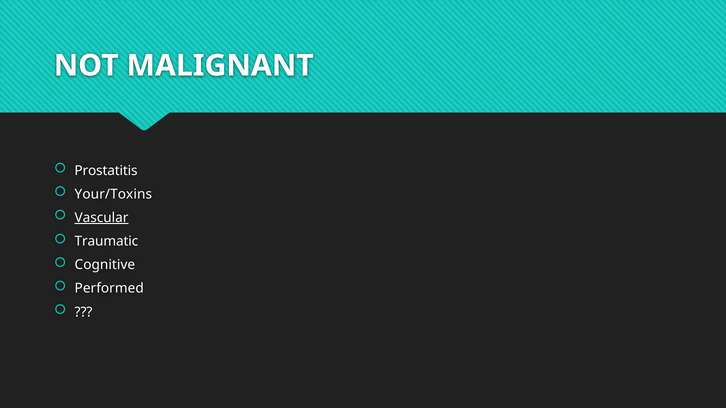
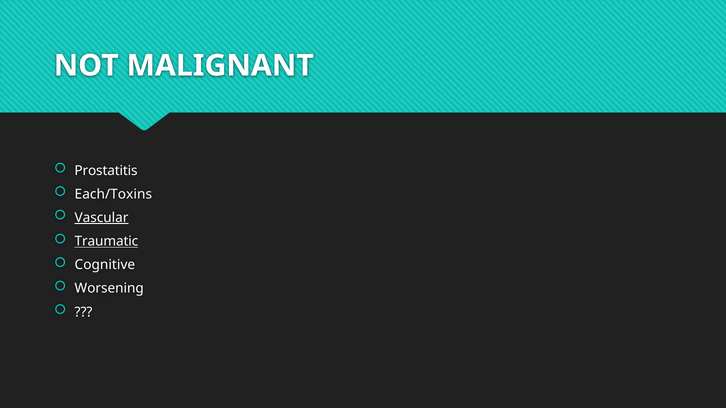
Your/Toxins: Your/Toxins -> Each/Toxins (113, 194)
Traumatic underline: none -> present (106, 242)
Performed: Performed -> Worsening (109, 289)
